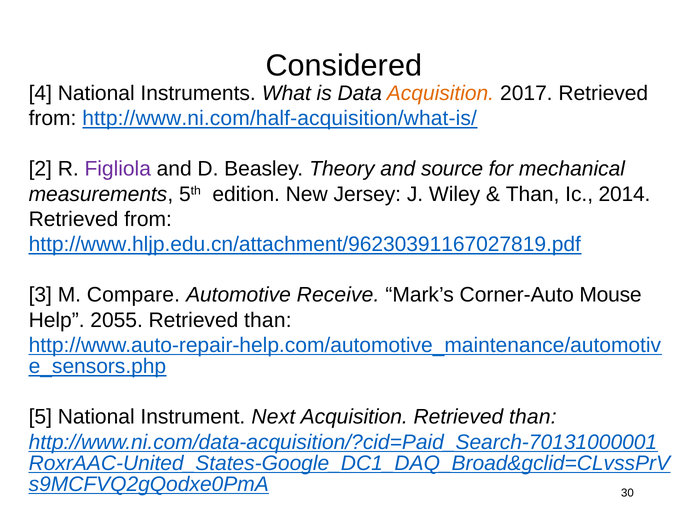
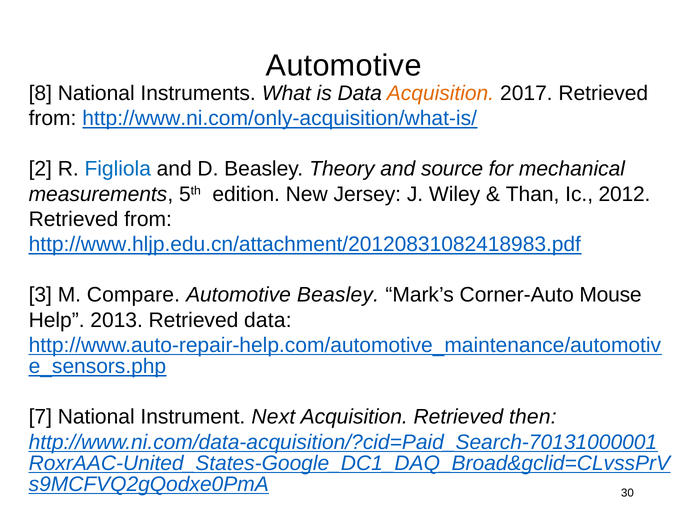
Considered: Considered -> Automotive (344, 66)
4: 4 -> 8 (40, 93)
http://www.ni.com/half-acquisition/what-is/: http://www.ni.com/half-acquisition/what-is/ -> http://www.ni.com/only-acquisition/what-is/ (280, 118)
Figliola colour: purple -> blue (118, 169)
2014: 2014 -> 2012 (624, 194)
http://www.hljp.edu.cn/attachment/96230391167027819.pdf: http://www.hljp.edu.cn/attachment/96230391167027819.pdf -> http://www.hljp.edu.cn/attachment/20120831082418983.pdf (305, 245)
Automotive Receive: Receive -> Beasley (338, 295)
2055: 2055 -> 2013 (117, 320)
than: than -> data (268, 320)
5: 5 -> 7 (40, 417)
Acquisition Retrieved than: than -> then (533, 417)
